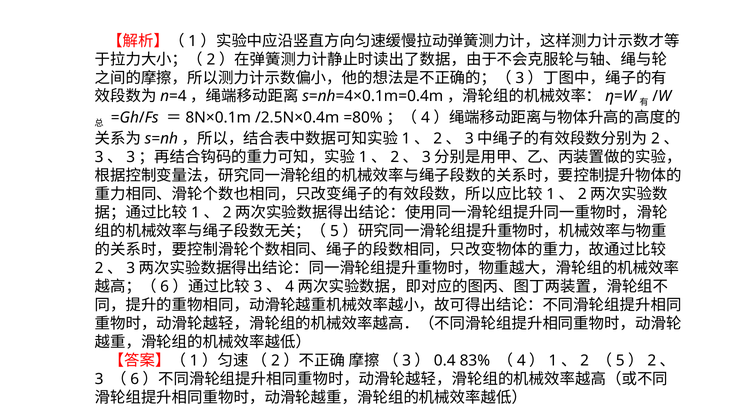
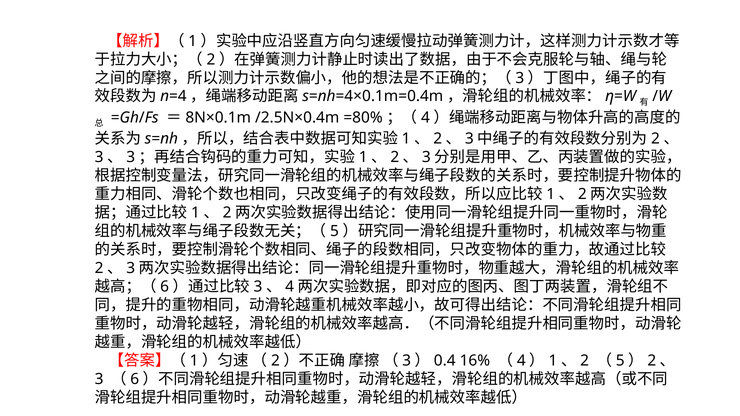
83%: 83% -> 16% (475, 361)
